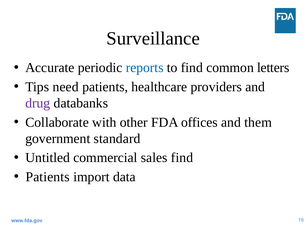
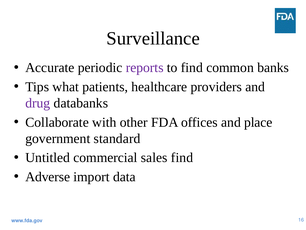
reports colour: blue -> purple (145, 68)
letters: letters -> banks (273, 68)
need: need -> what (66, 87)
them: them -> place (258, 122)
Patients: Patients -> Adverse (48, 176)
